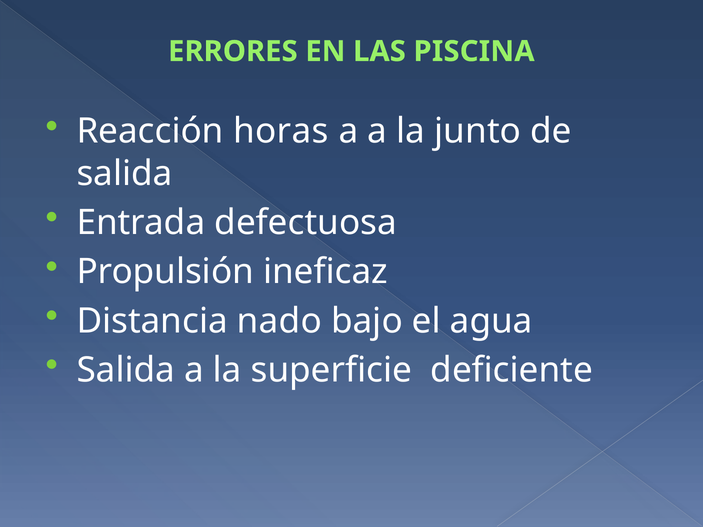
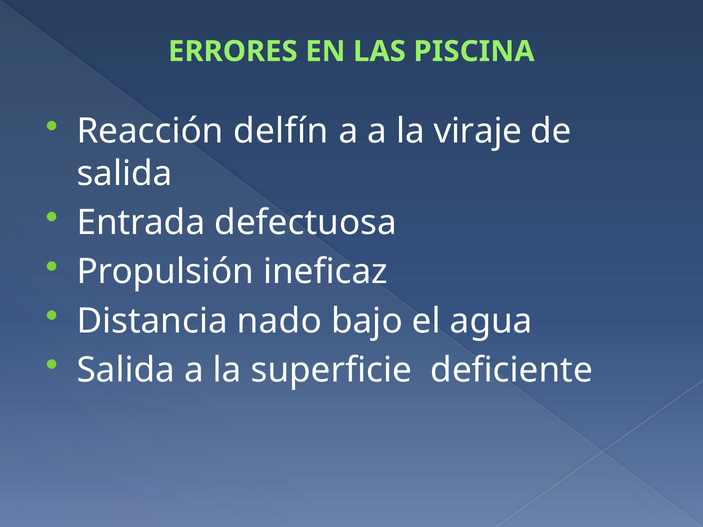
horas: horas -> delfín (281, 131)
junto: junto -> viraje (478, 131)
